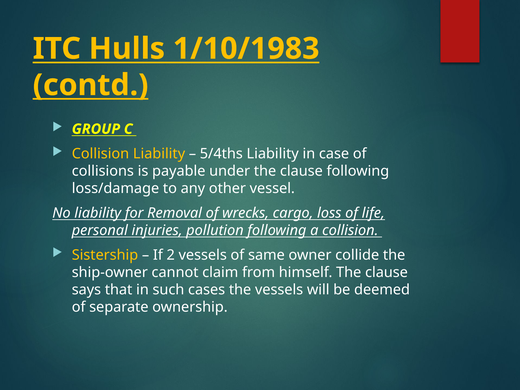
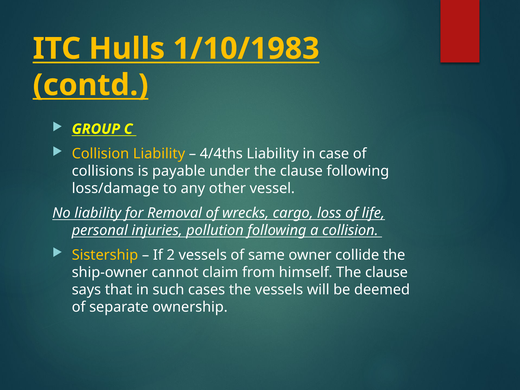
5/4ths: 5/4ths -> 4/4ths (221, 154)
